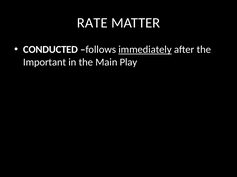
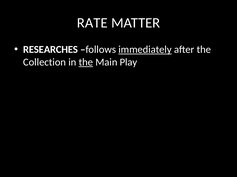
CONDUCTED: CONDUCTED -> RESEARCHES (51, 50)
Important: Important -> Collection (45, 62)
the underline: none -> present (86, 62)
